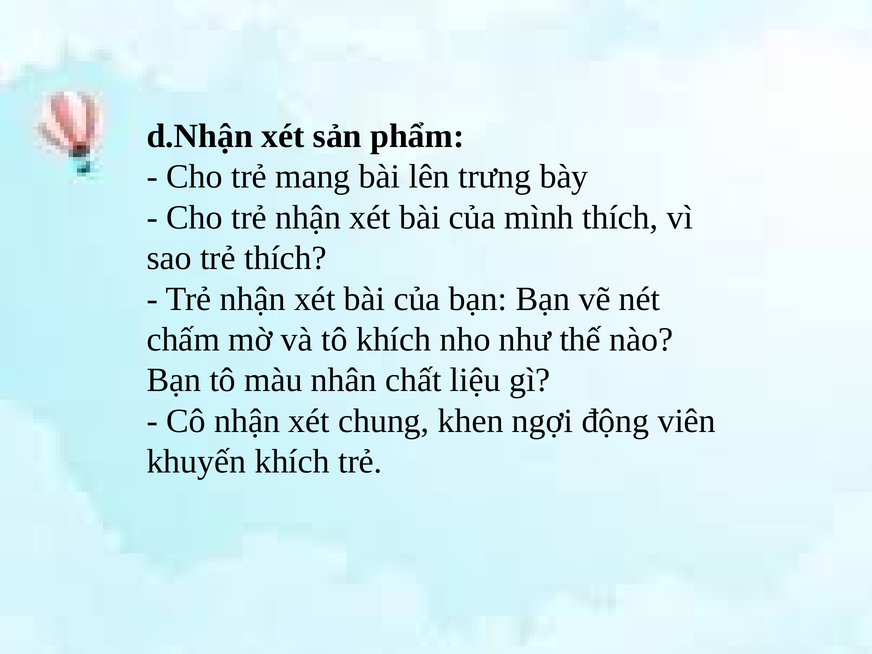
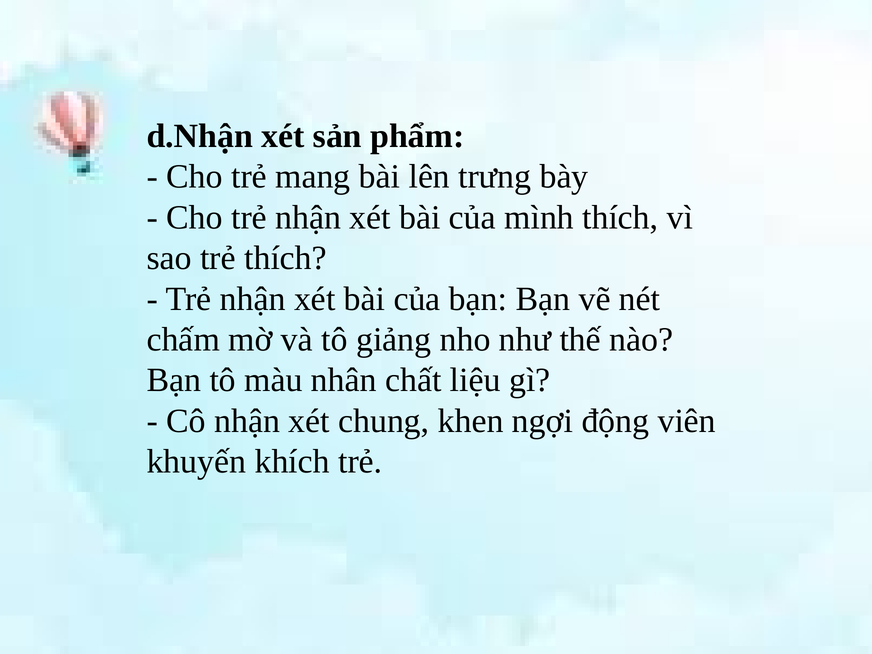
tô khích: khích -> giảng (394, 340)
